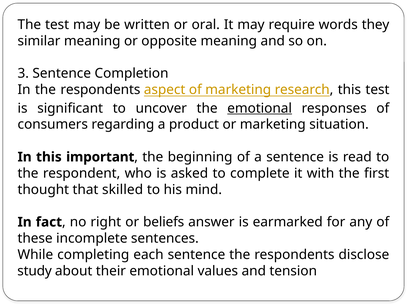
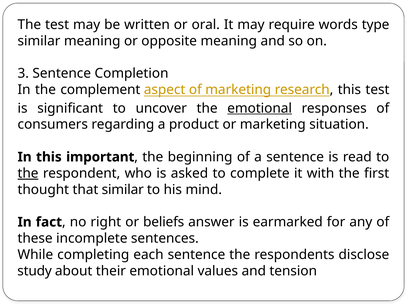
they: they -> type (376, 25)
In the respondents: respondents -> complement (100, 90)
the underline: none -> present (28, 173)
that skilled: skilled -> similar (123, 190)
